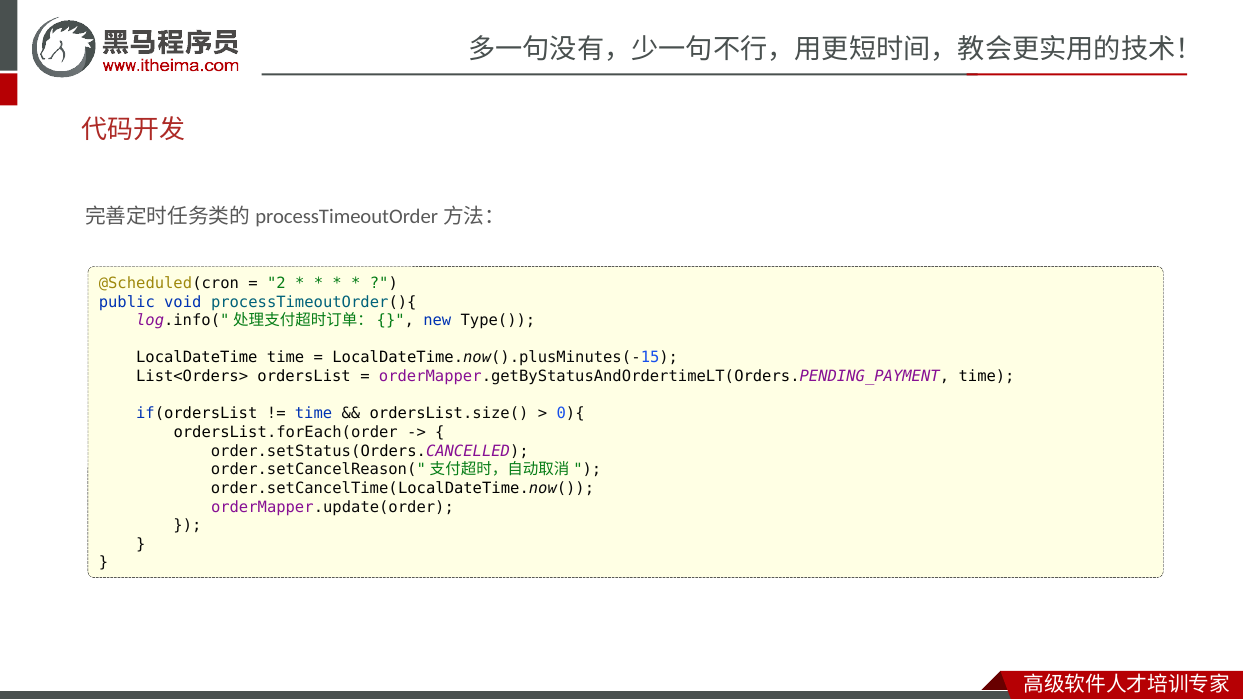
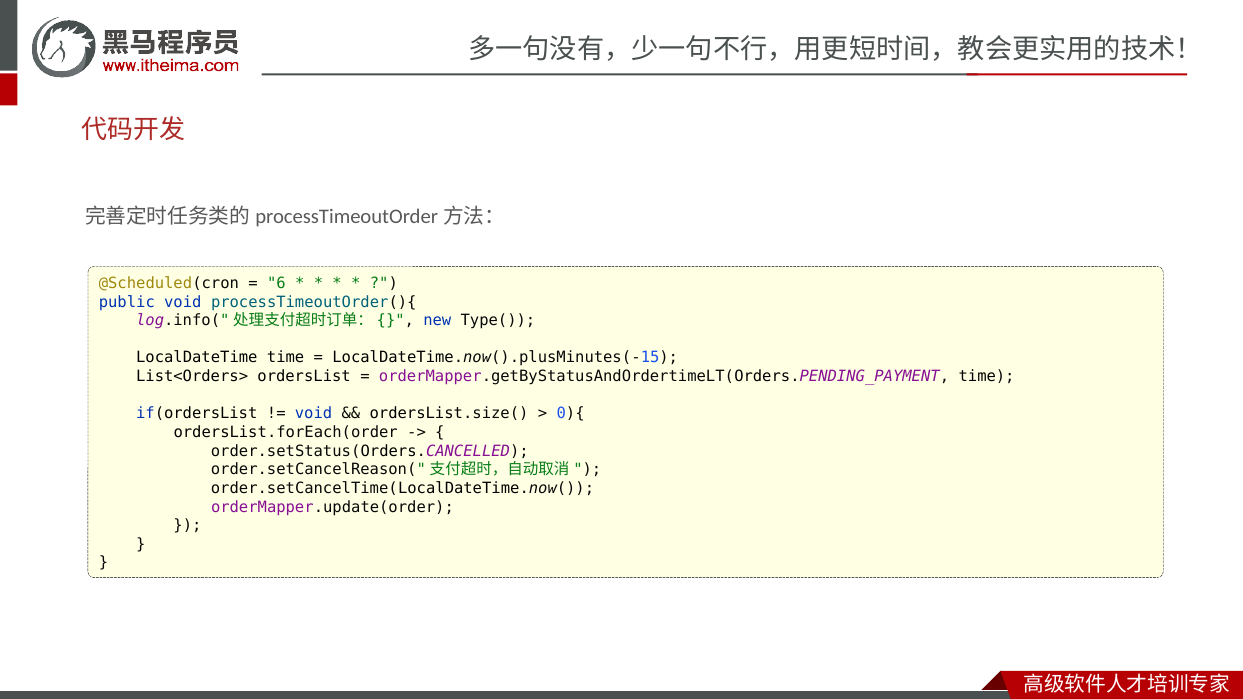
2: 2 -> 6 (276, 283)
time: time -> void (314, 414)
